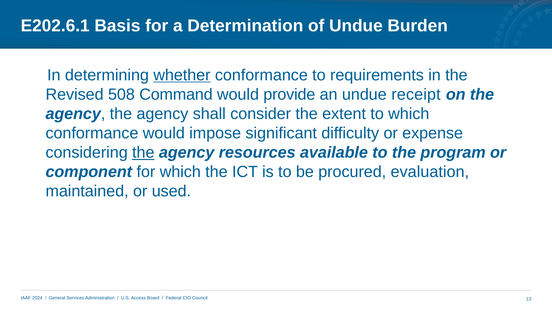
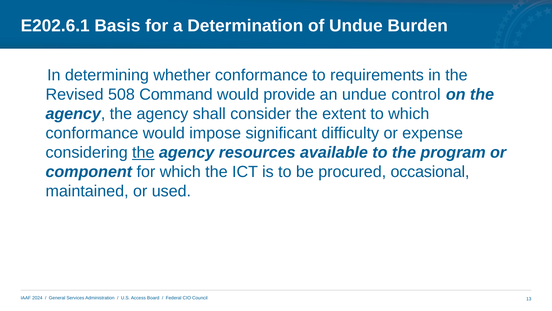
whether underline: present -> none (182, 75)
receipt: receipt -> control (416, 94)
evaluation: evaluation -> occasional (430, 172)
